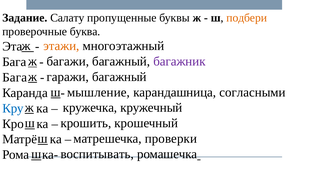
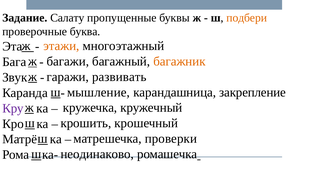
багажник colour: purple -> orange (179, 61)
гаражи багажный: багажный -> развивать (119, 77)
Бага: Бага -> Звук (15, 78)
согласными: согласными -> закрепление (253, 92)
Кру colour: blue -> purple (13, 109)
воспитывать: воспитывать -> неодинаково (97, 154)
